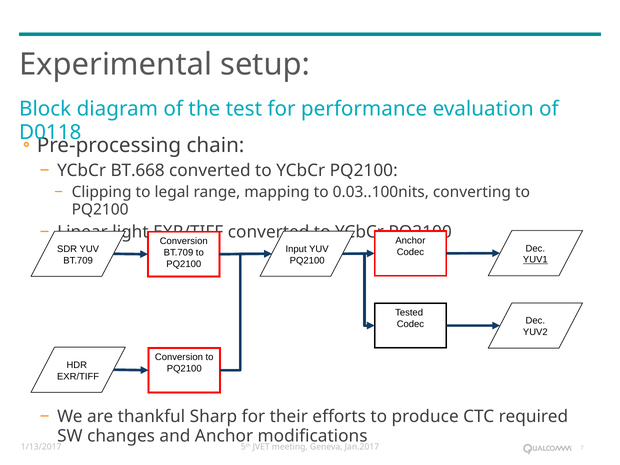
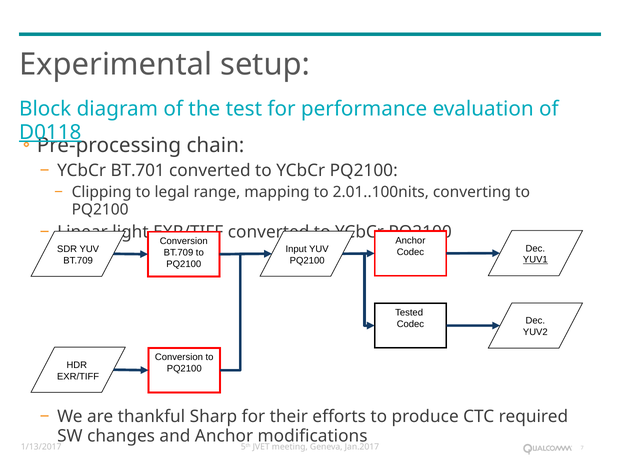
D0118 underline: none -> present (50, 132)
BT.668: BT.668 -> BT.701 (138, 170)
0.03..100nits: 0.03..100nits -> 2.01..100nits (381, 192)
